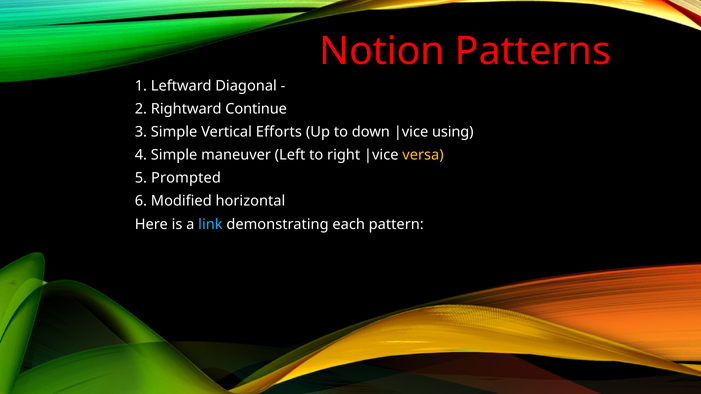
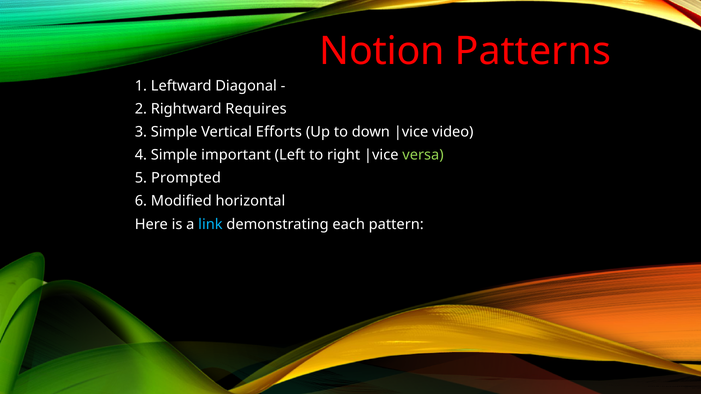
Continue: Continue -> Requires (256, 109)
using: using -> video (453, 132)
maneuver: maneuver -> important (236, 155)
versa colour: yellow -> light green (423, 155)
